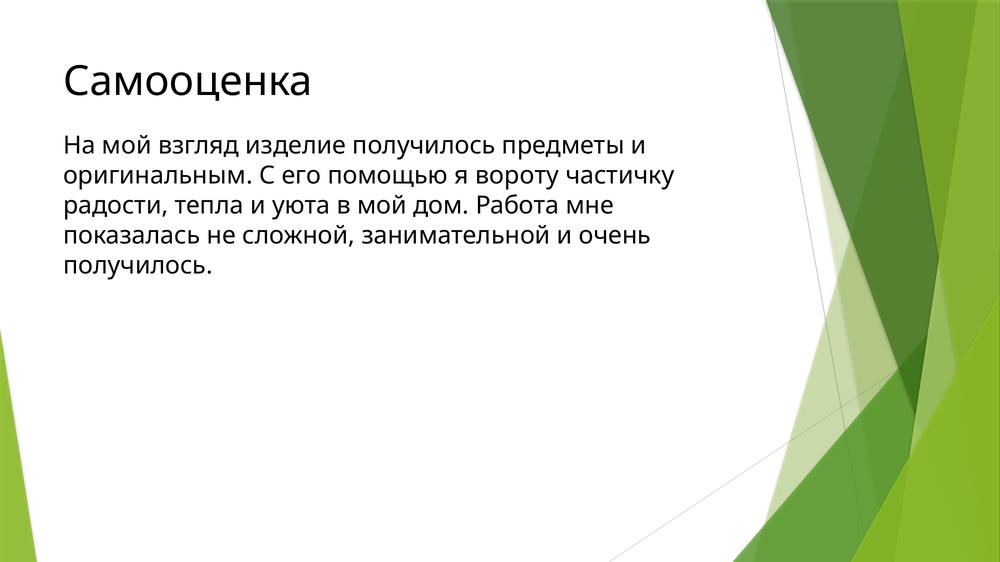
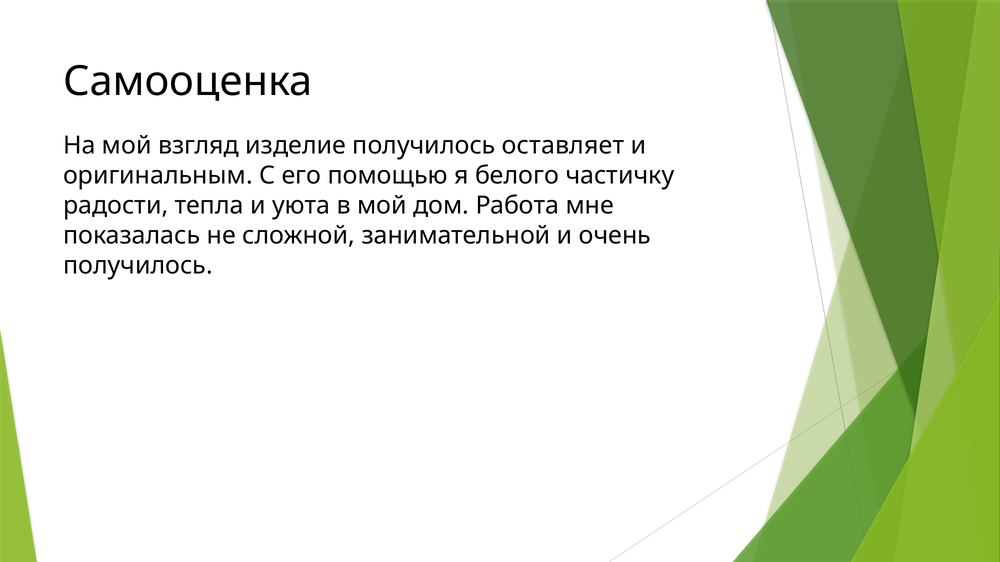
предметы: предметы -> оставляет (563, 145)
вороту: вороту -> белого (517, 175)
